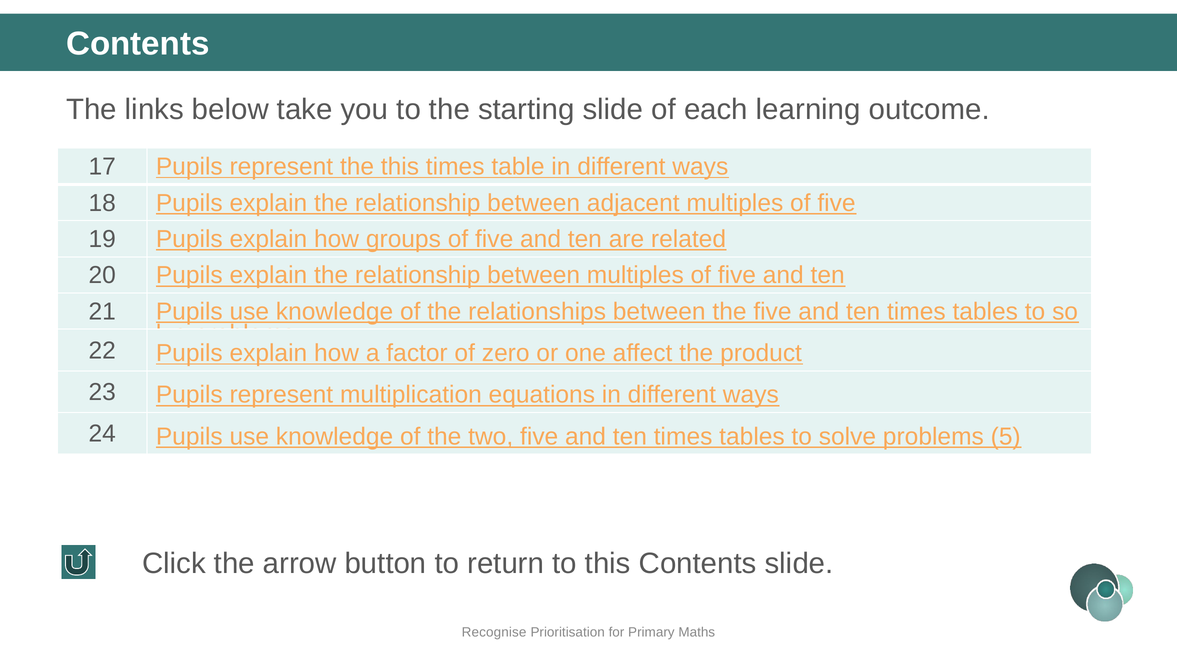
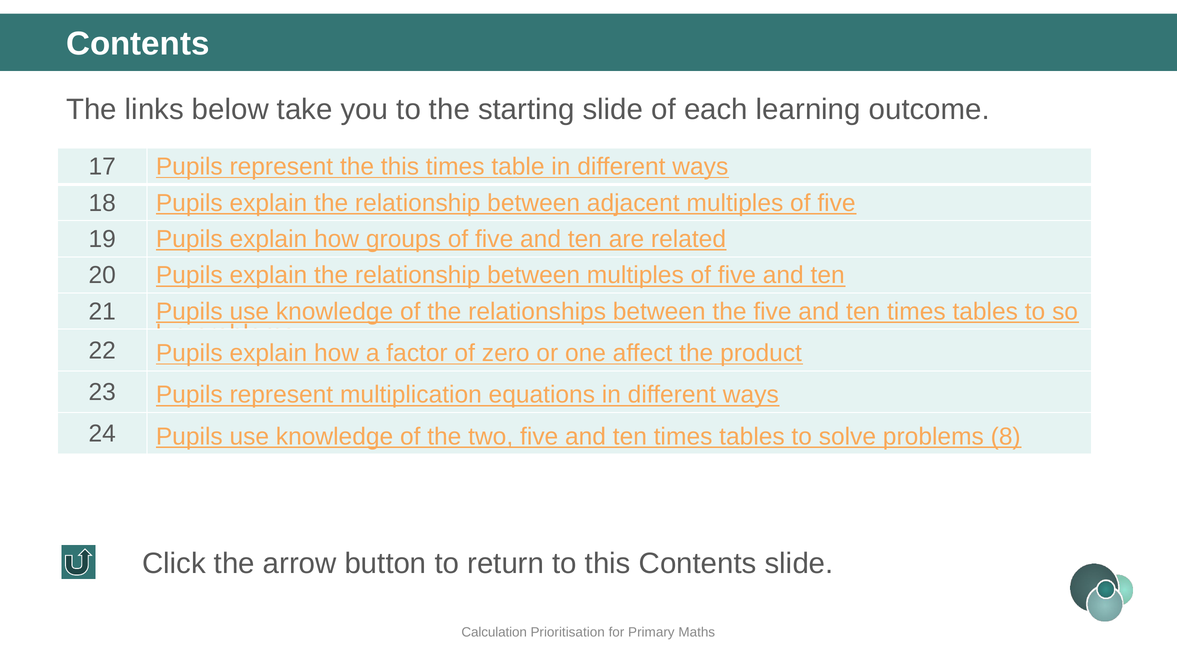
5: 5 -> 8 (1006, 437)
Recognise: Recognise -> Calculation (494, 632)
